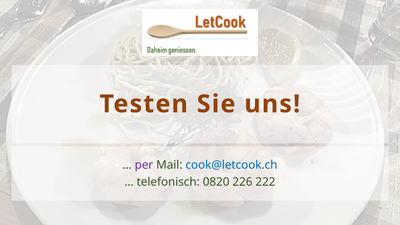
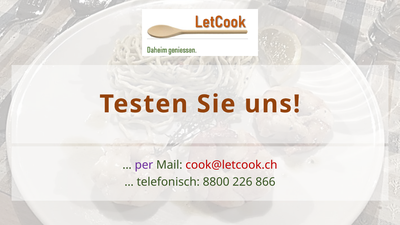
cook@letcook.ch colour: blue -> red (231, 165)
0820: 0820 -> 8800 (216, 182)
222: 222 -> 866 (265, 182)
